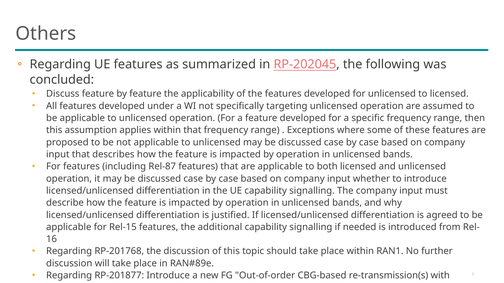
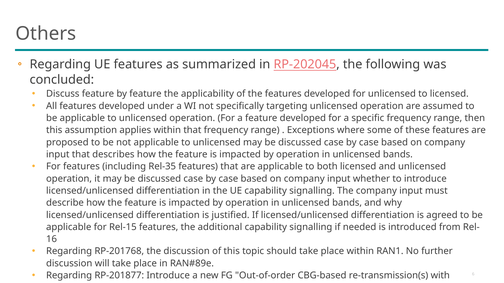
Rel-87: Rel-87 -> Rel-35 (162, 167)
